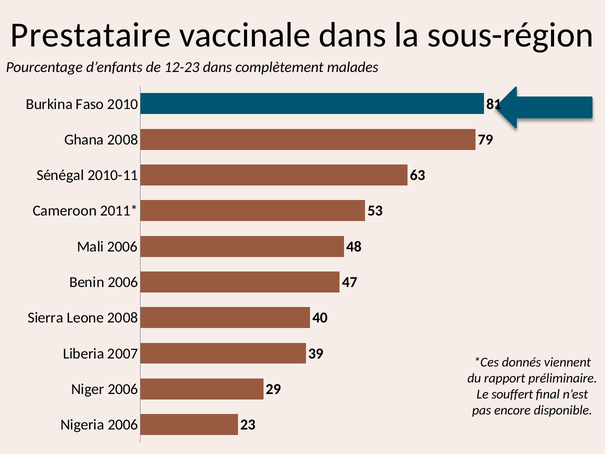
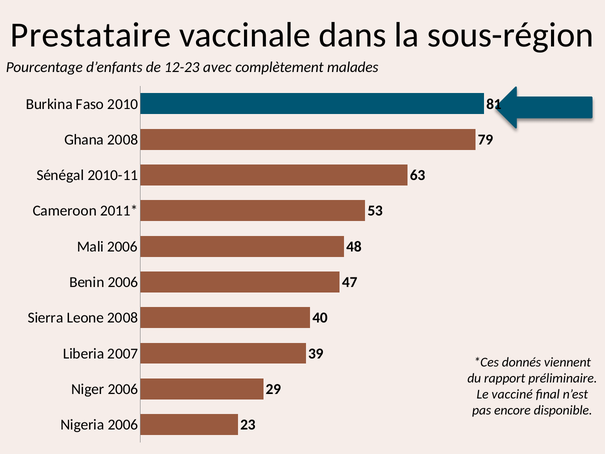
12-23 dans: dans -> avec (217, 67)
souffert: souffert -> vacciné (512, 394)
